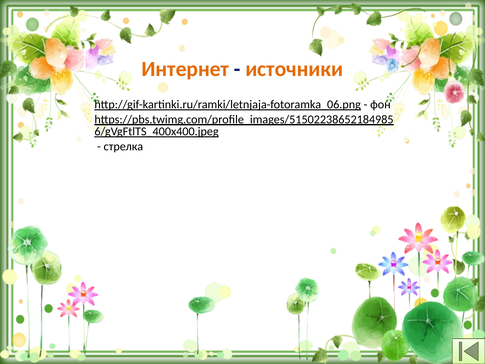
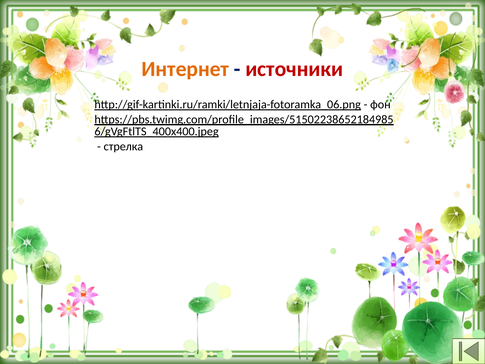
источники colour: orange -> red (294, 69)
